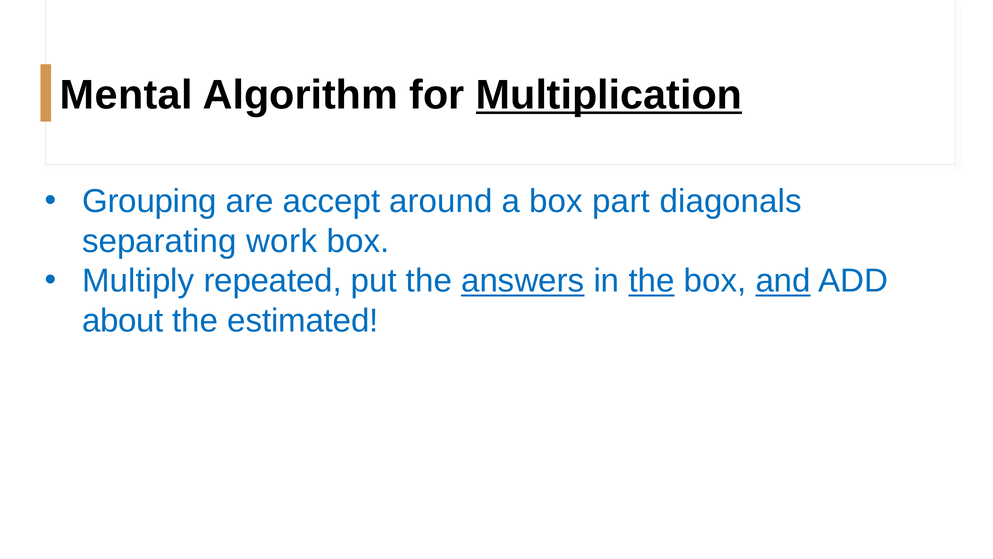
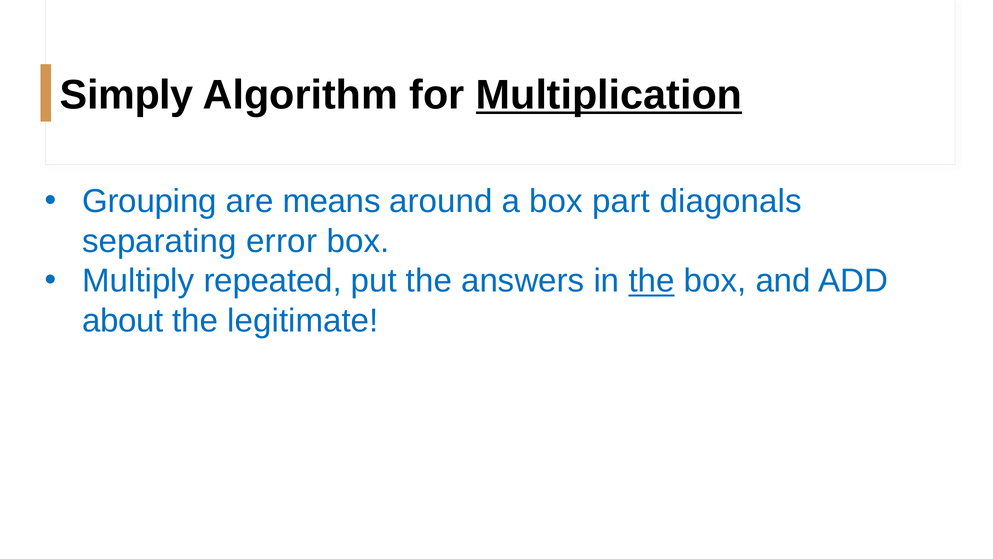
Mental: Mental -> Simply (127, 95)
accept: accept -> means (332, 201)
work: work -> error (282, 241)
answers underline: present -> none (523, 281)
and underline: present -> none (783, 281)
estimated: estimated -> legitimate (303, 321)
